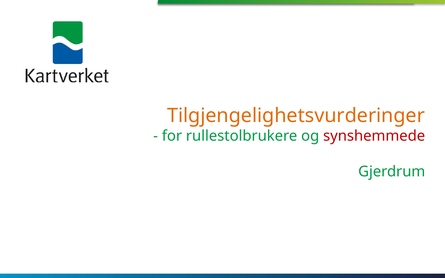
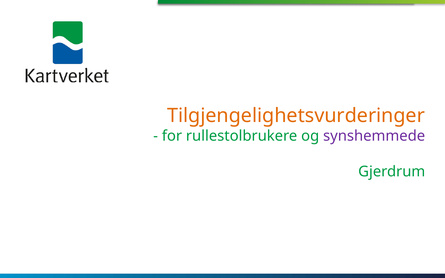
synshemmede colour: red -> purple (374, 136)
